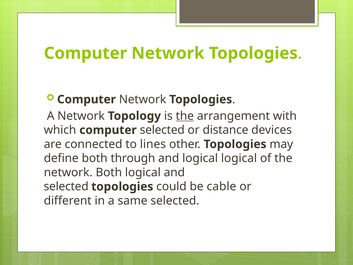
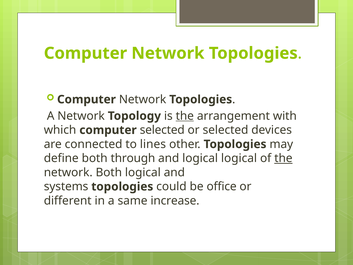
or distance: distance -> selected (225, 130)
the underline: none -> present (283, 158)
selected: selected -> systems (66, 186)
cable: cable -> office (222, 186)
same selected: selected -> increase (175, 201)
